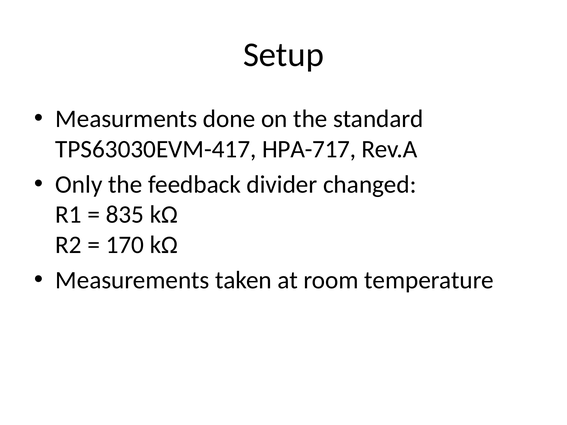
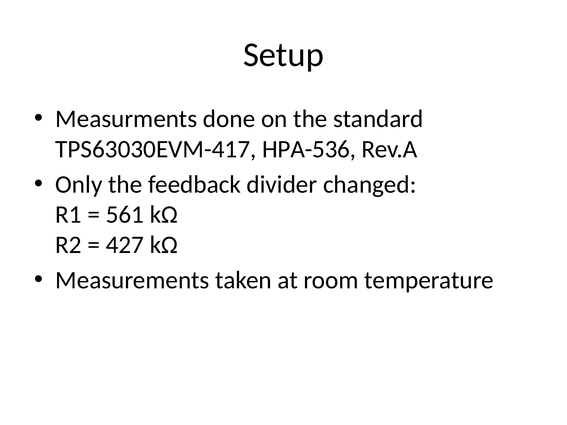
HPA-717: HPA-717 -> HPA-536 (309, 149)
835: 835 -> 561 (125, 215)
170: 170 -> 427 (125, 245)
